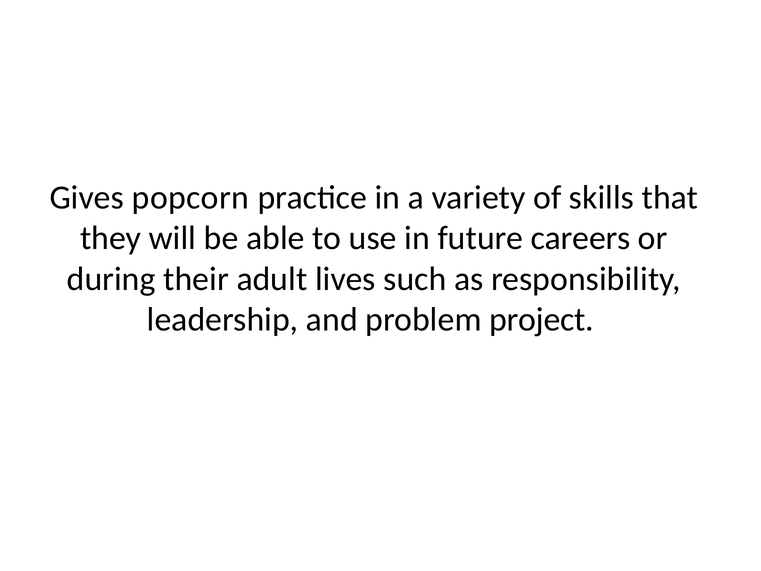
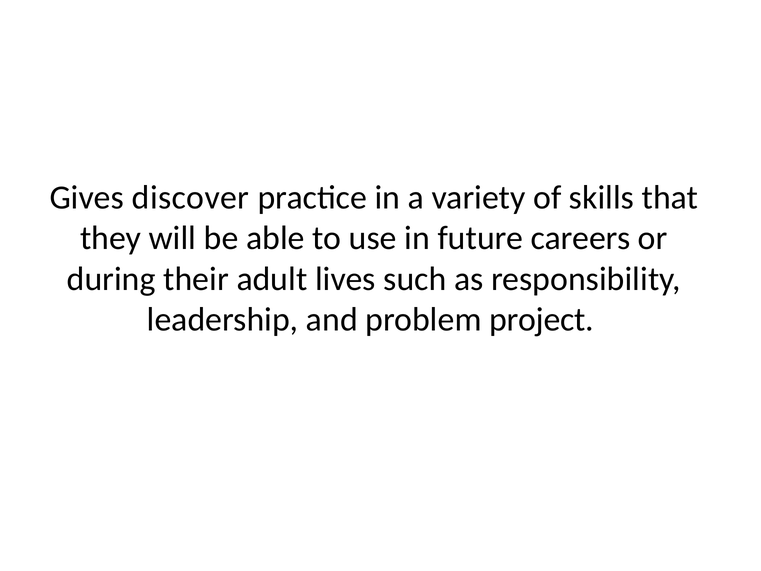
popcorn: popcorn -> discover (190, 198)
